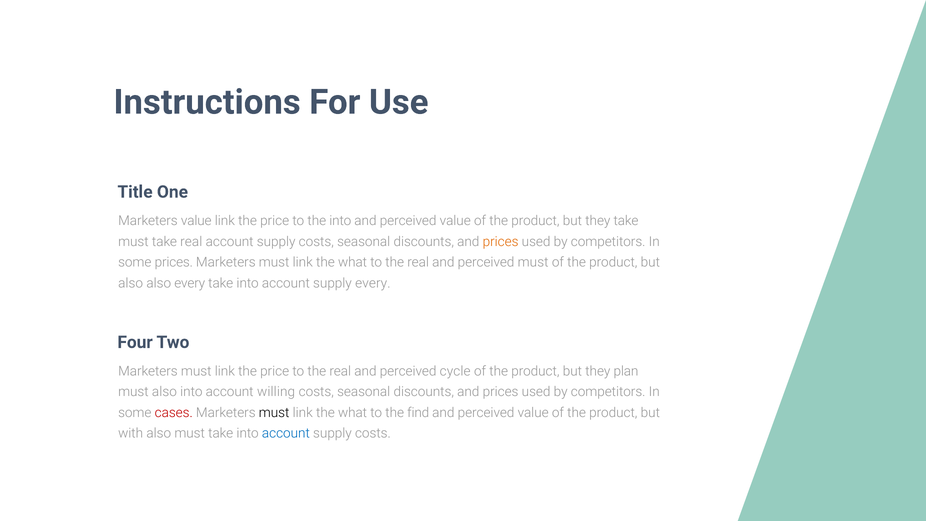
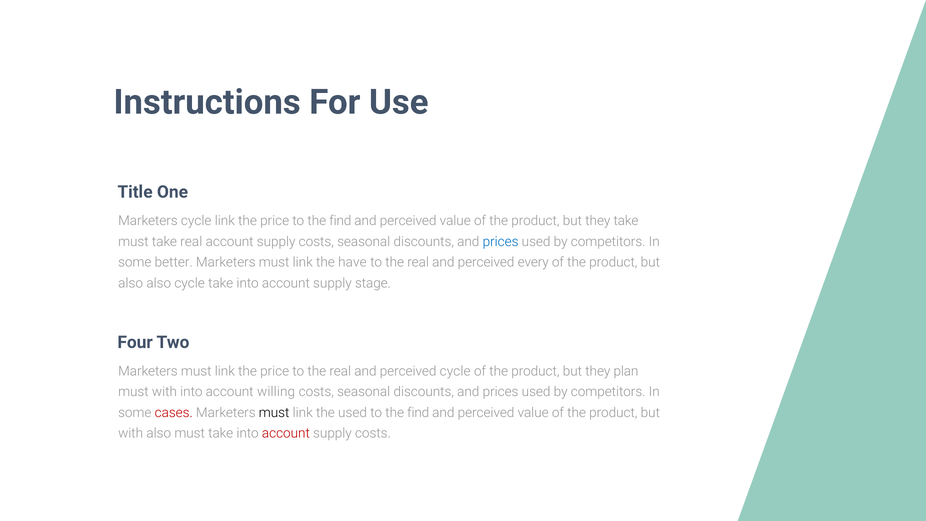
Marketers value: value -> cycle (196, 221)
price to the into: into -> find (340, 221)
prices colour: orange -> blue (501, 242)
some prices: prices -> better (174, 262)
what: what -> have (352, 262)
perceived must: must -> every (533, 262)
also every: every -> cycle (190, 283)
supply every: every -> stage (373, 283)
must also: also -> with (164, 392)
what: what -> used (352, 413)
account colour: blue -> red (286, 433)
